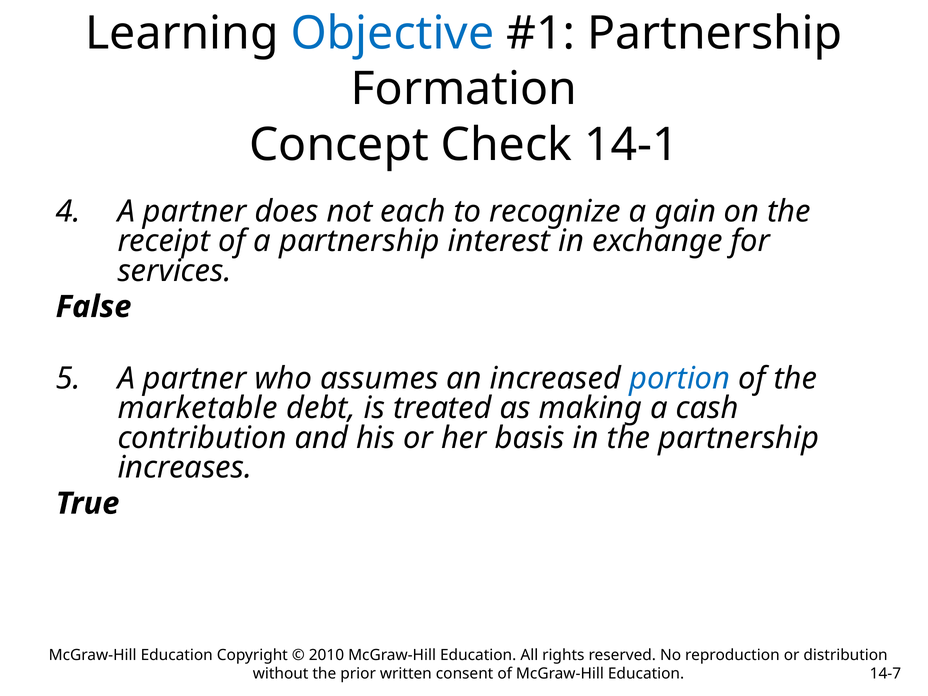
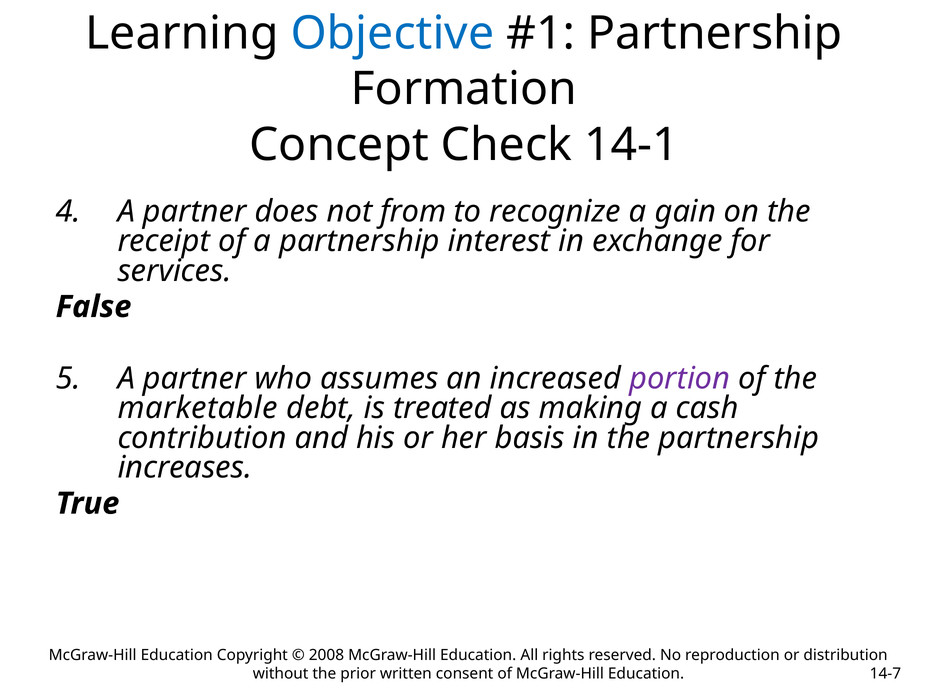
each: each -> from (413, 212)
portion colour: blue -> purple (680, 379)
2010: 2010 -> 2008 (326, 655)
